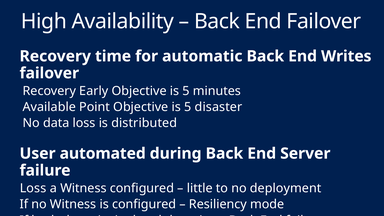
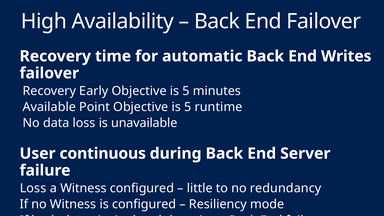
disaster: disaster -> runtime (219, 107)
distributed: distributed -> unavailable (144, 123)
automated: automated -> continuous (103, 153)
deployment: deployment -> redundancy (286, 188)
